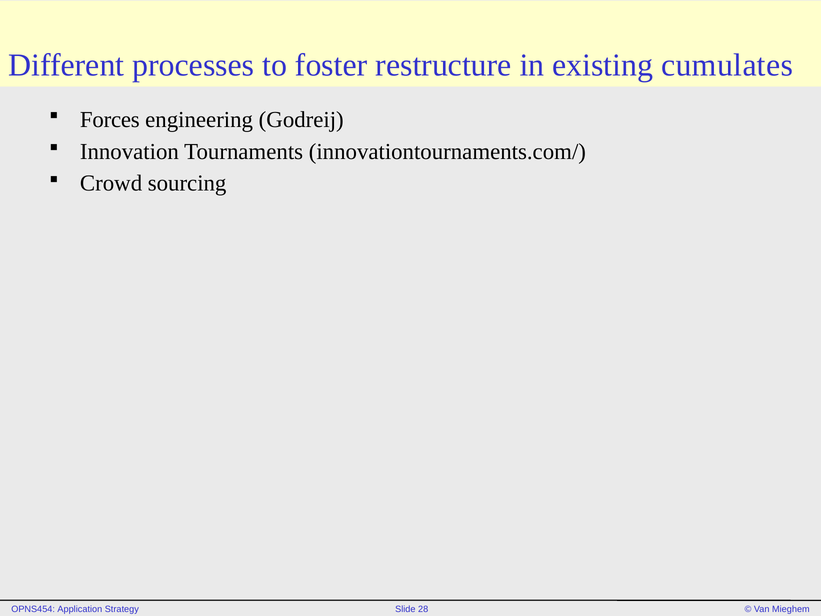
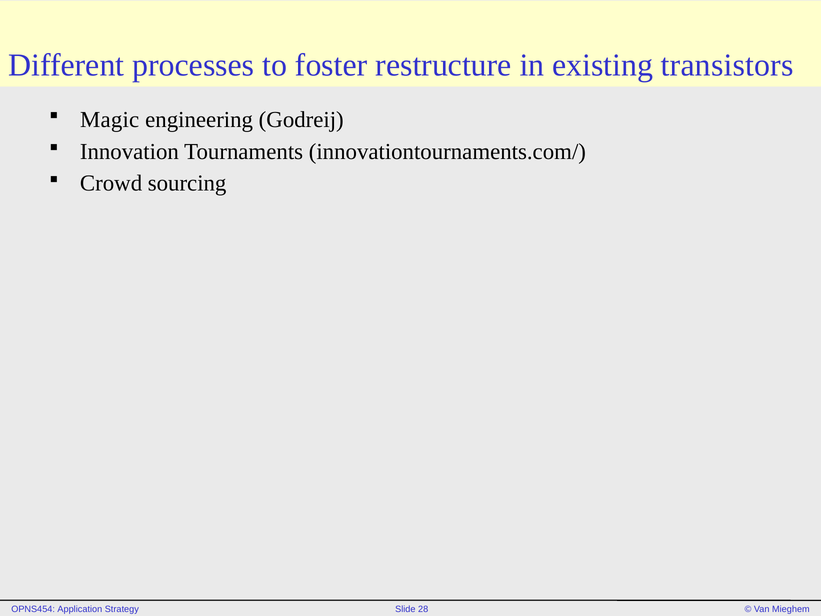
cumulates: cumulates -> transistors (727, 65)
Forces: Forces -> Magic (110, 119)
